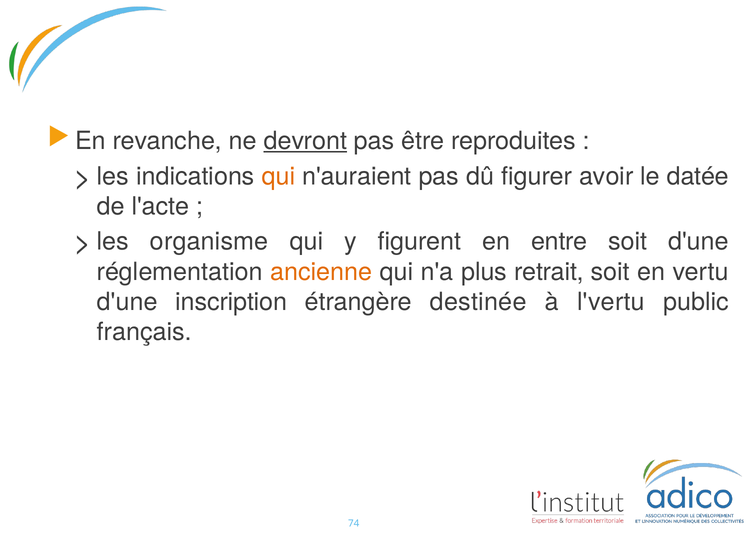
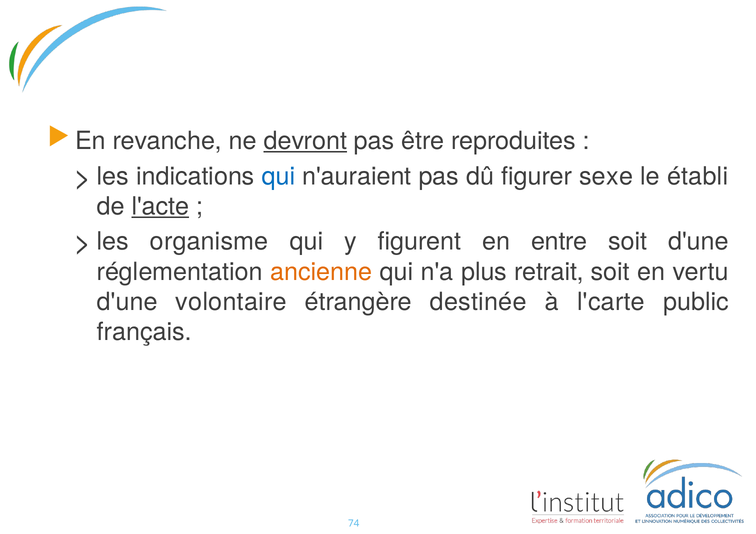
qui colour: orange -> blue (278, 177)
avoir: avoir -> sexe (606, 177)
datée: datée -> établi (698, 177)
l'acte underline: none -> present (160, 207)
inscription: inscription -> volontaire (231, 302)
l'vertu: l'vertu -> l'carte (611, 302)
